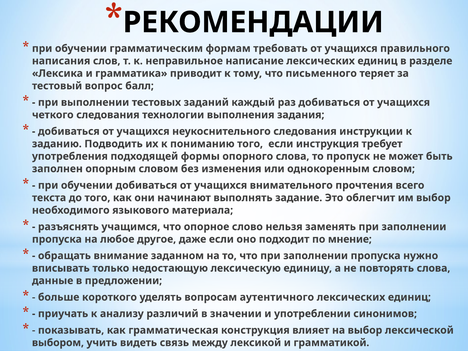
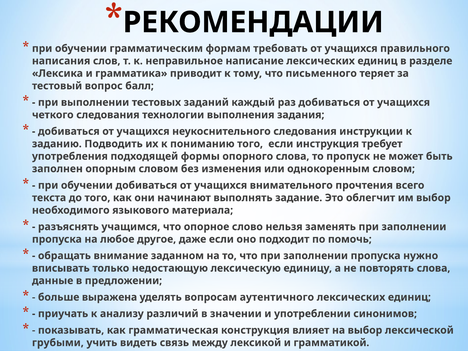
мнение: мнение -> помочь (350, 239)
короткого: короткого -> выражена (110, 297)
выбором: выбором -> грубыми (58, 343)
